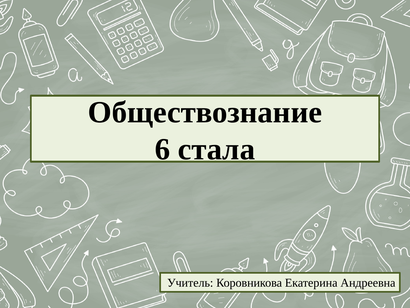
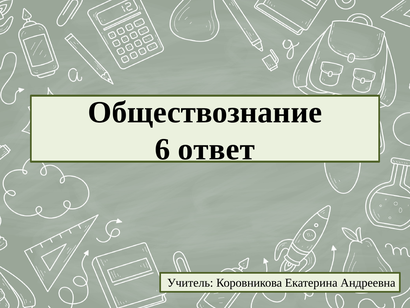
стала: стала -> ответ (216, 149)
